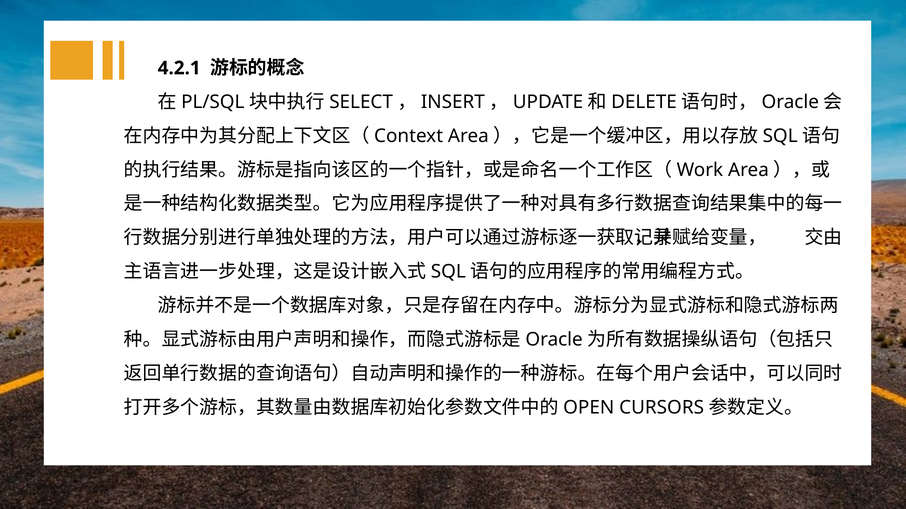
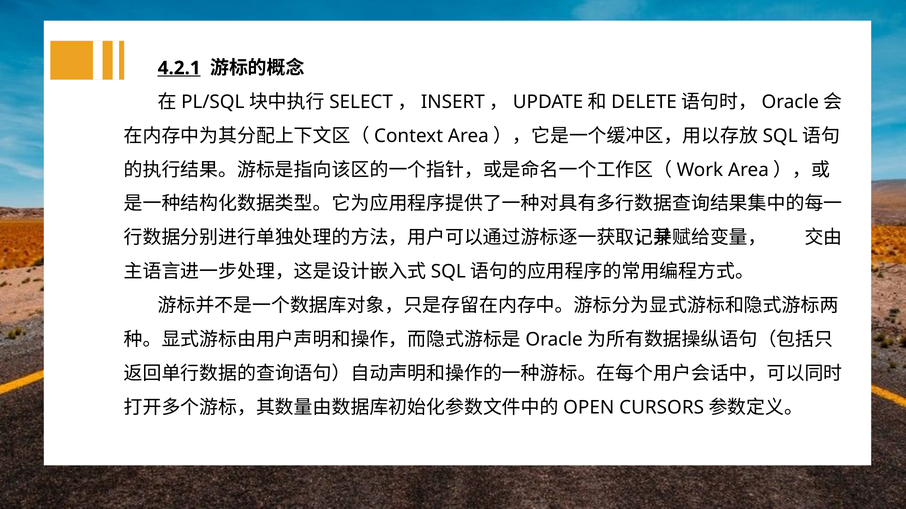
4.2.1 underline: none -> present (179, 68)
